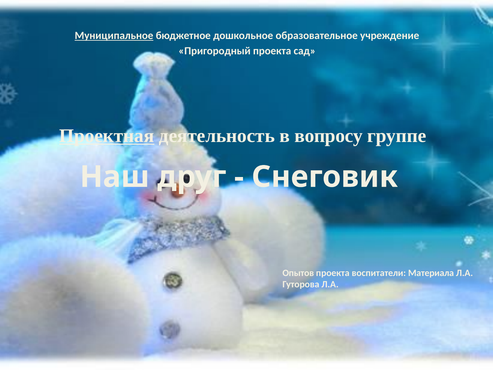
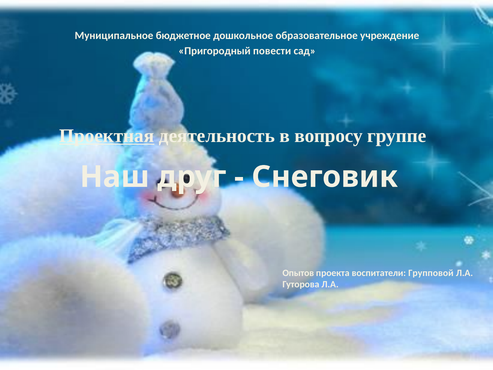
Муниципальное underline: present -> none (114, 35)
Пригородный проекта: проекта -> повести (272, 51)
Материала: Материала -> Групповой (431, 273)
